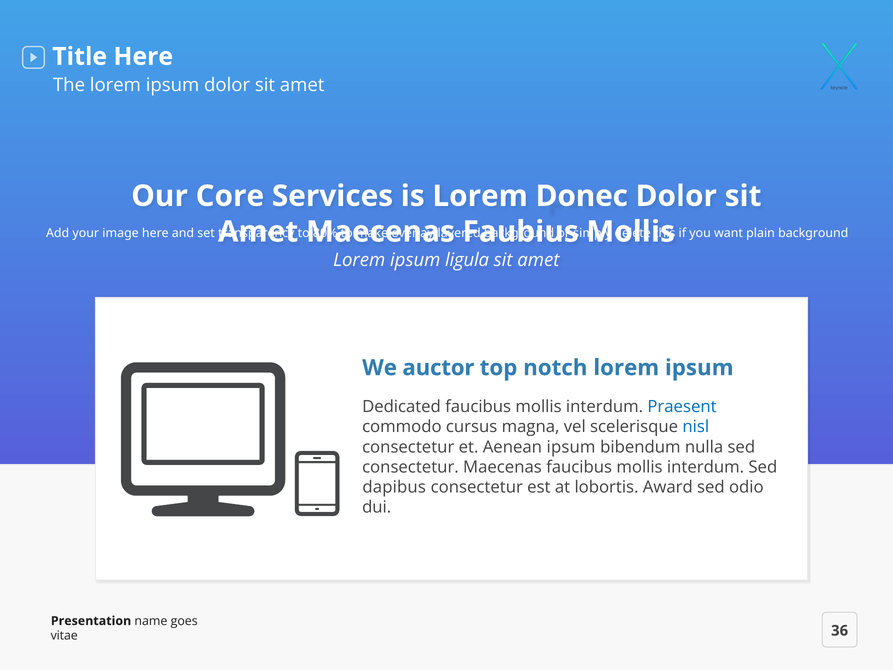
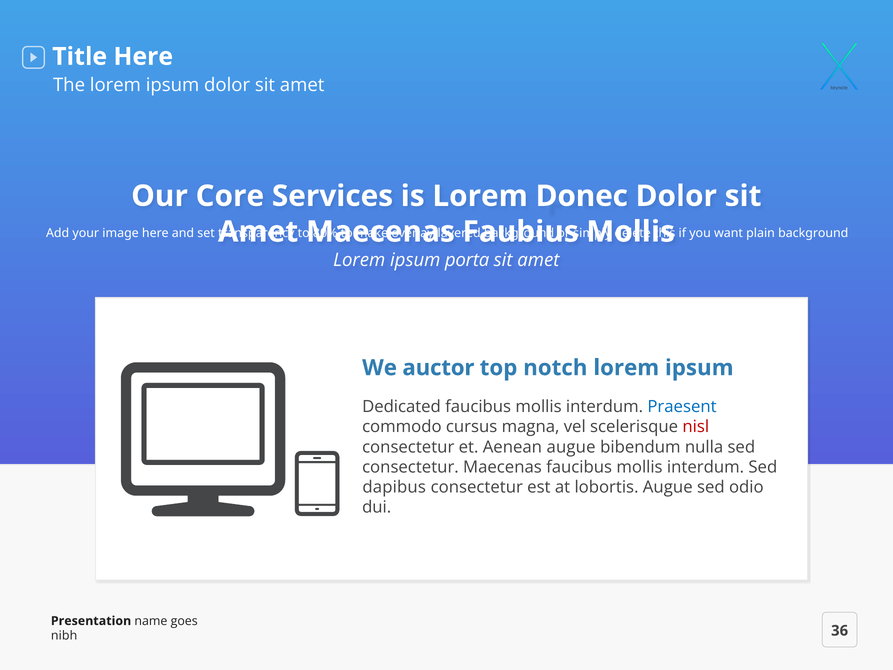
ligula: ligula -> porta (467, 260)
nisl colour: blue -> red (696, 427)
Aenean ipsum: ipsum -> augue (571, 447)
lobortis Award: Award -> Augue (668, 487)
vitae: vitae -> nibh (64, 636)
